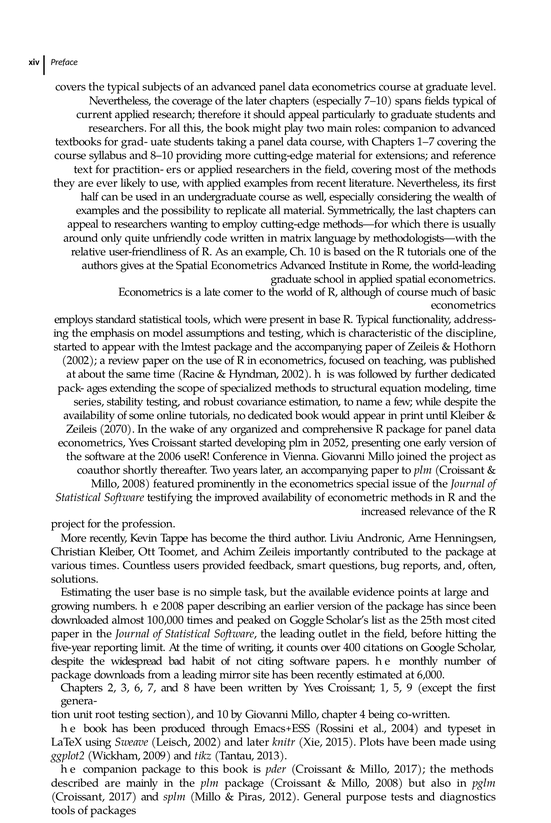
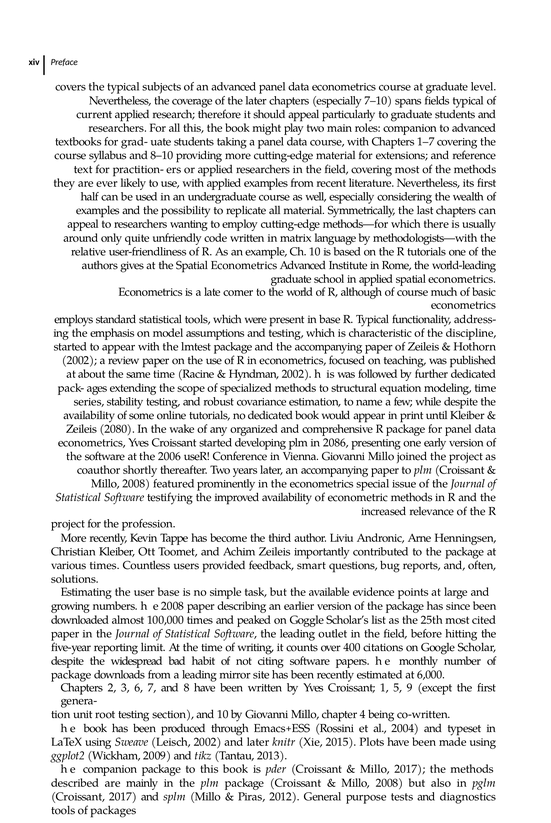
2070: 2070 -> 2080 (117, 429)
2052: 2052 -> 2086 (336, 443)
